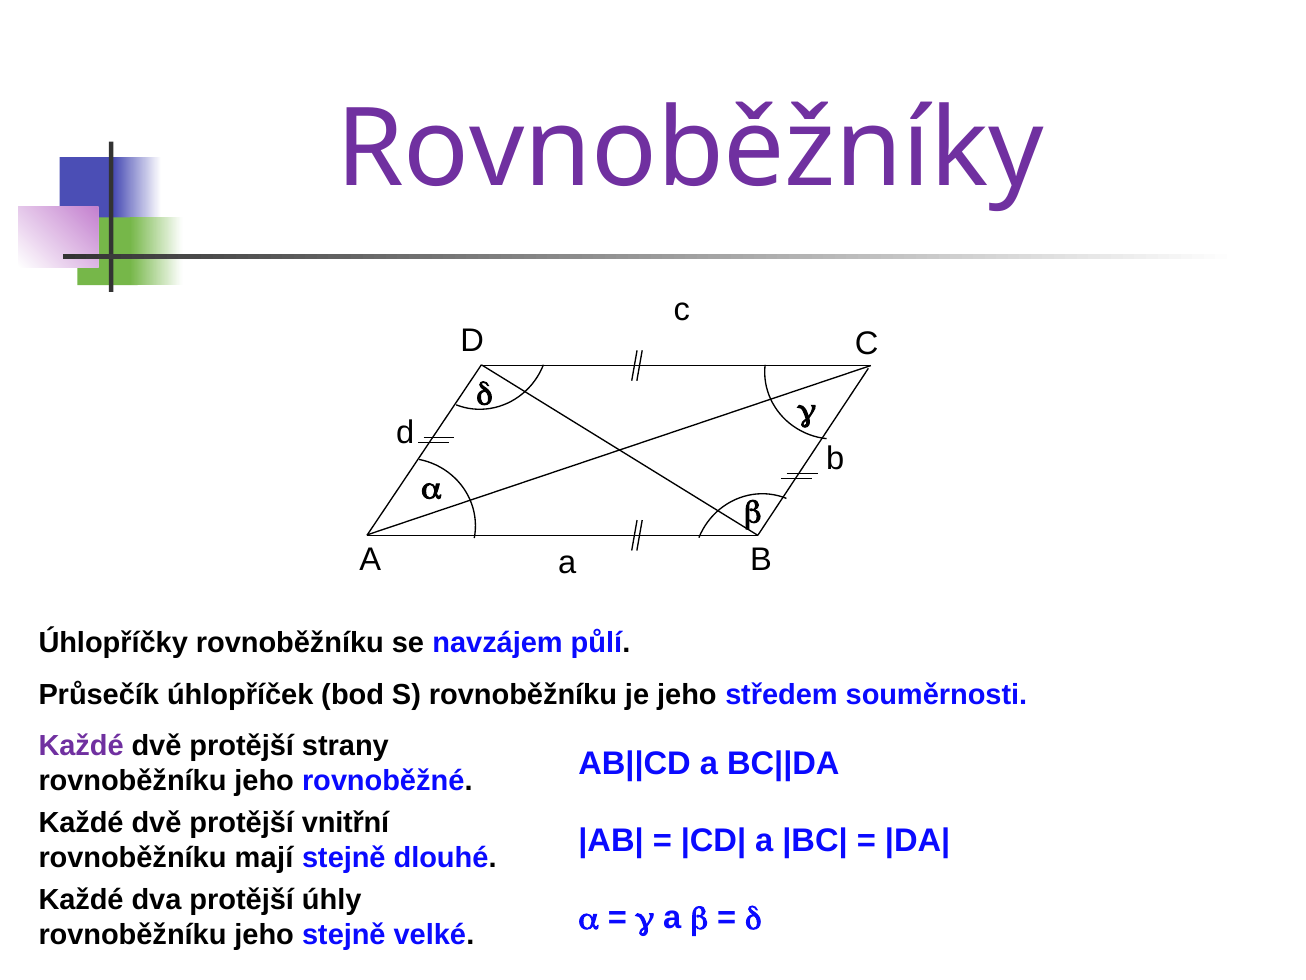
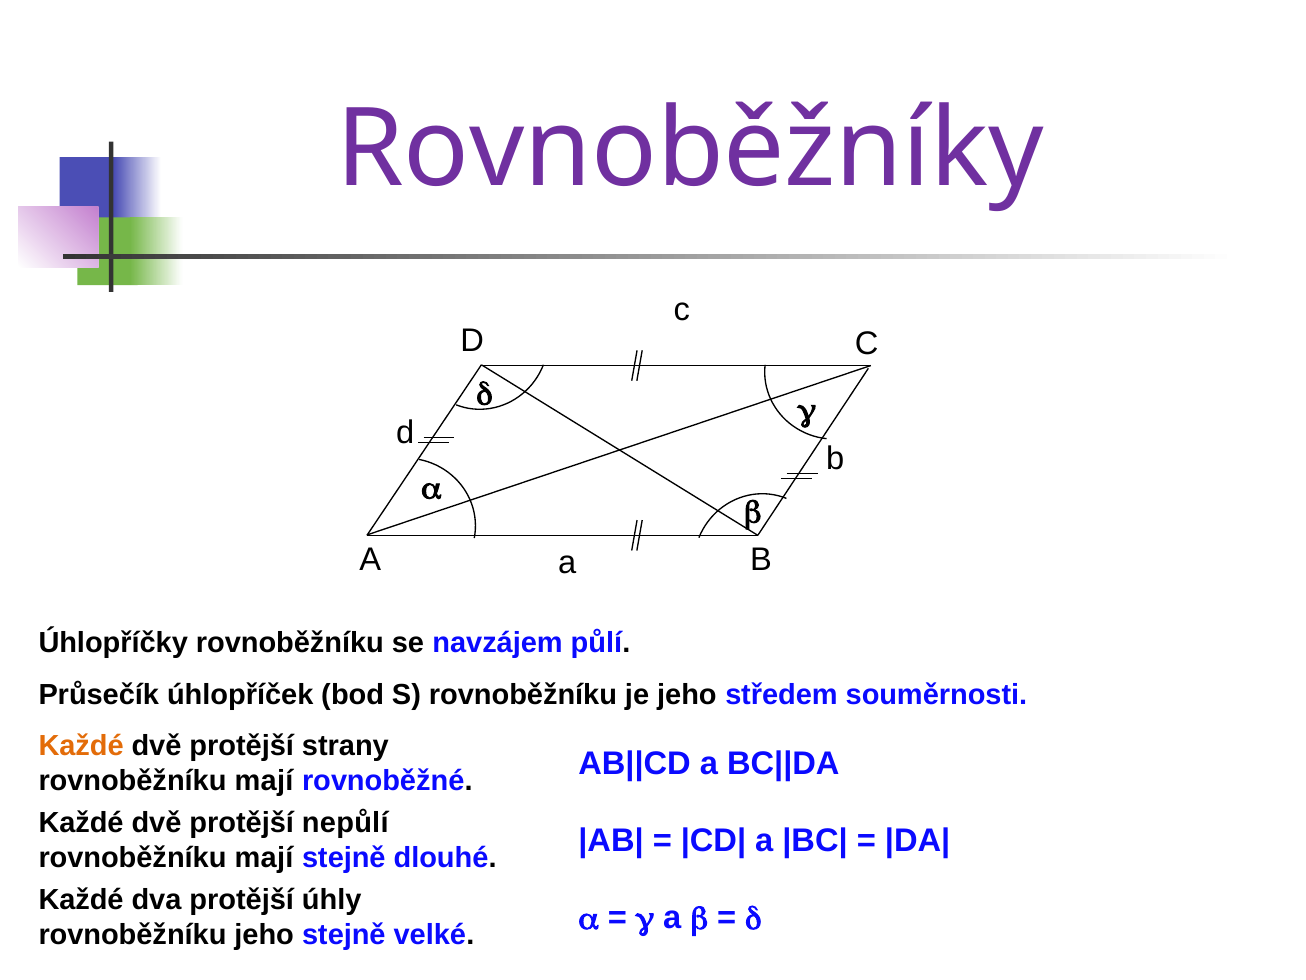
Každé colour: purple -> orange (81, 746)
jeho: jeho -> mají (264, 780)
vnitřní: vnitřní -> nepůlí (345, 823)
